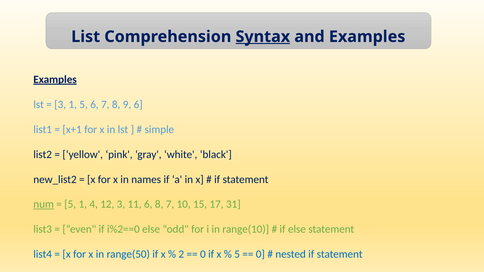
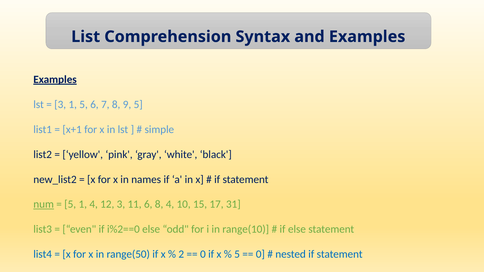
Syntax underline: present -> none (263, 37)
9 6: 6 -> 5 (138, 105)
8 7: 7 -> 4 (170, 205)
